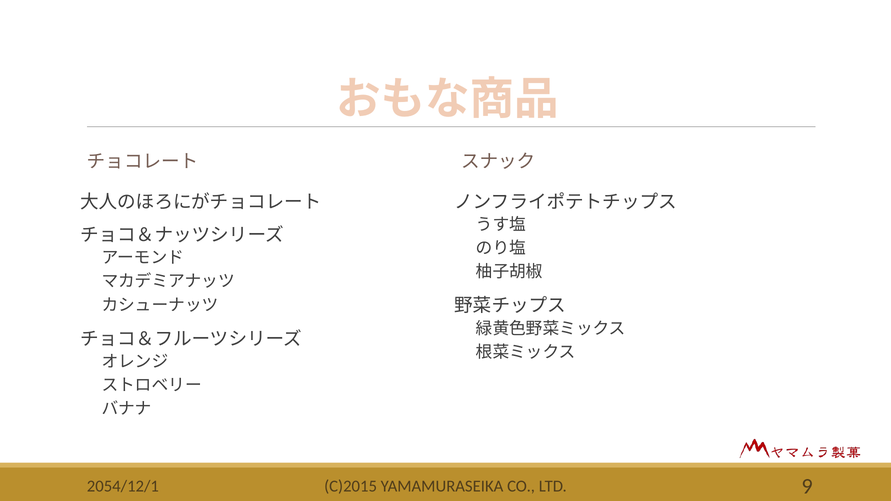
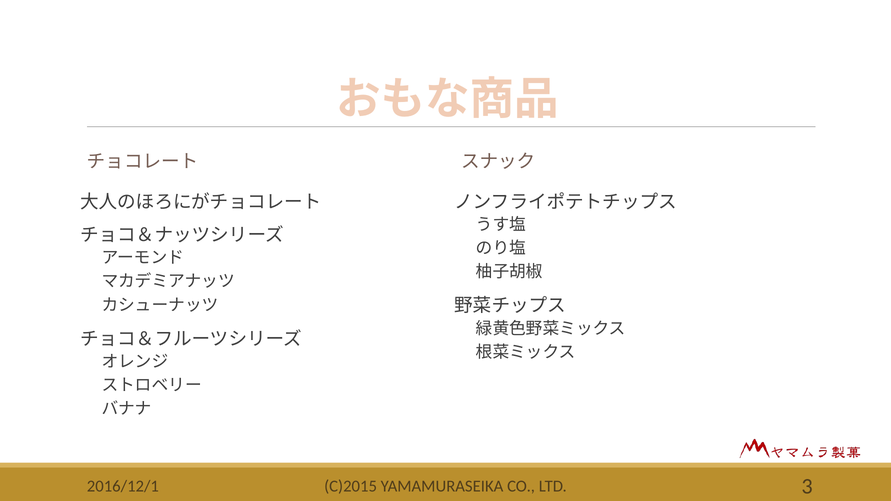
9: 9 -> 3 (807, 487)
2054/12/1: 2054/12/1 -> 2016/12/1 (123, 487)
